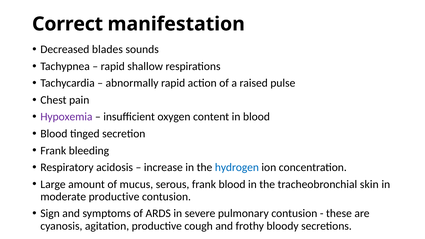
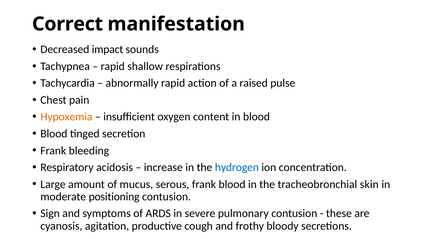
blades: blades -> impact (108, 49)
Hypoxemia colour: purple -> orange (66, 117)
moderate productive: productive -> positioning (114, 197)
